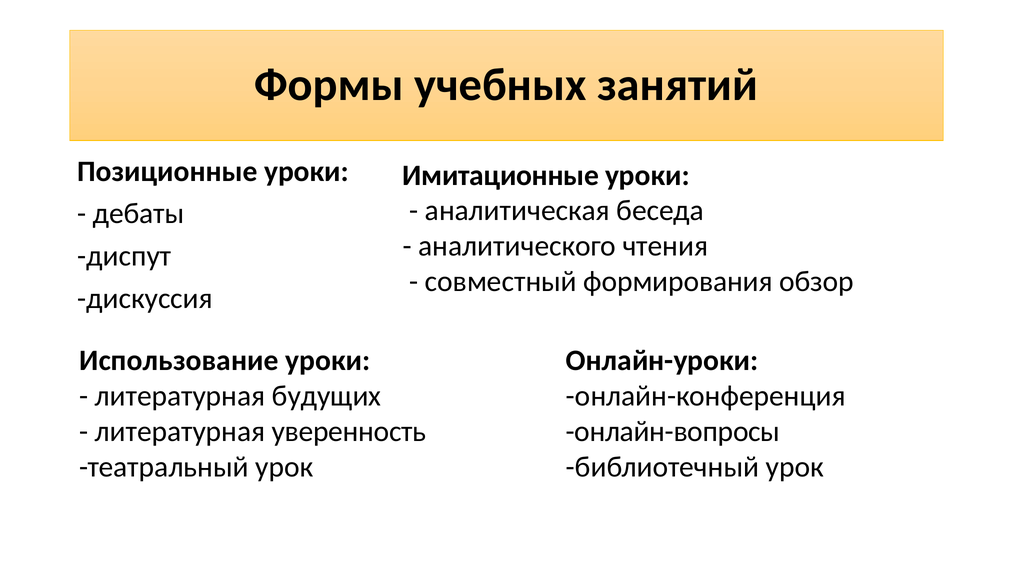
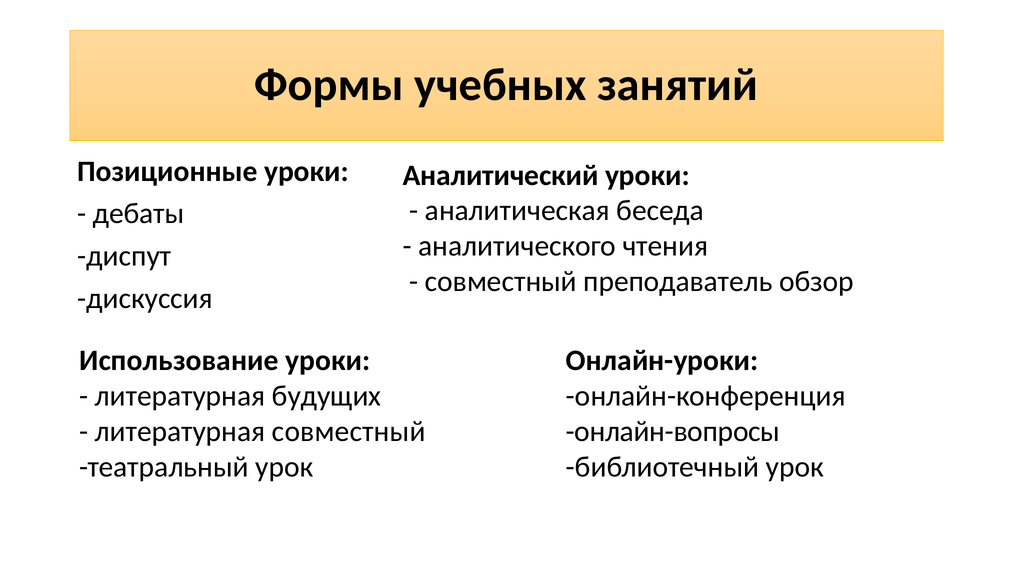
Имитационные: Имитационные -> Аналитический (501, 175)
формирования: формирования -> преподаватель (678, 282)
литературная уверенность: уверенность -> совместный (349, 431)
